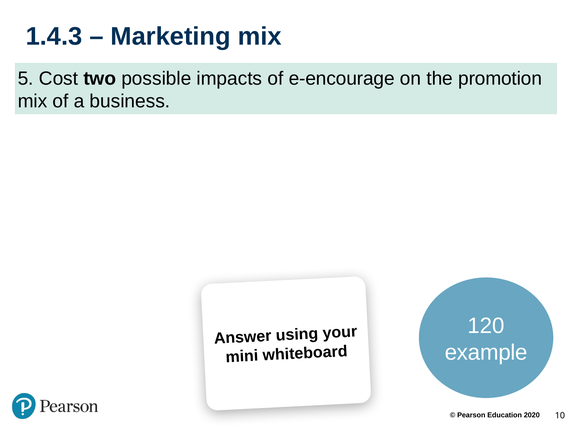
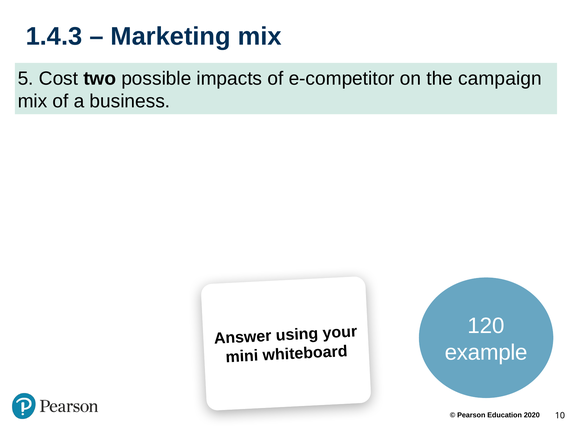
e-encourage: e-encourage -> e-competitor (342, 78)
promotion: promotion -> campaign (500, 78)
